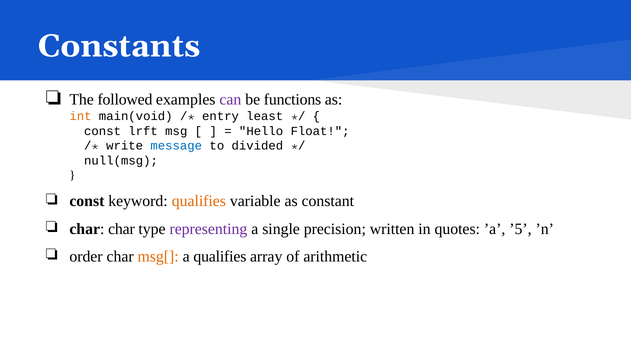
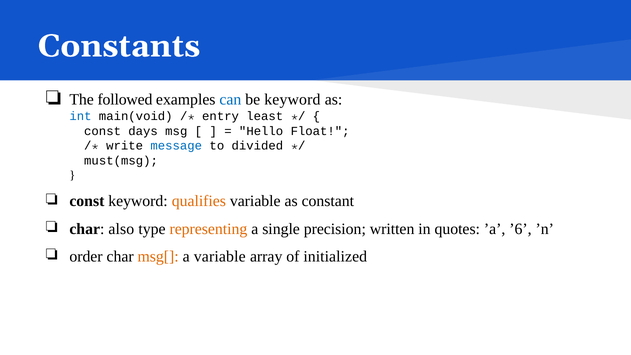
can colour: purple -> blue (230, 100)
be functions: functions -> keyword (292, 100)
int colour: orange -> blue (80, 116)
lrft: lrft -> days (143, 131)
null(msg: null(msg -> must(msg (121, 160)
char char: char -> also (121, 229)
representing colour: purple -> orange (208, 229)
’5: ’5 -> ’6 (520, 229)
a qualifies: qualifies -> variable (220, 256)
arithmetic: arithmetic -> initialized (335, 256)
